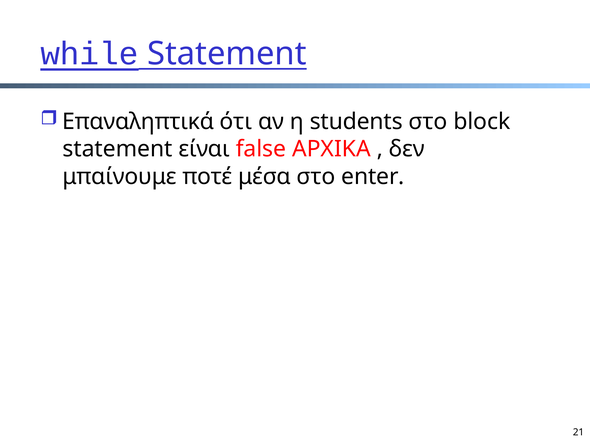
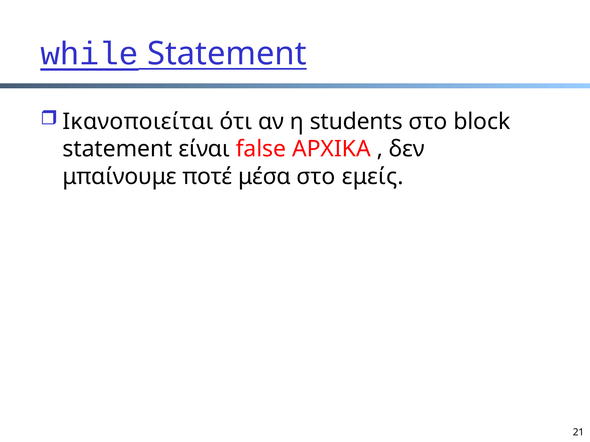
Επαναληπτικά: Επαναληπτικά -> Ικανοποιείται (138, 122)
enter: enter -> εμείς (373, 177)
